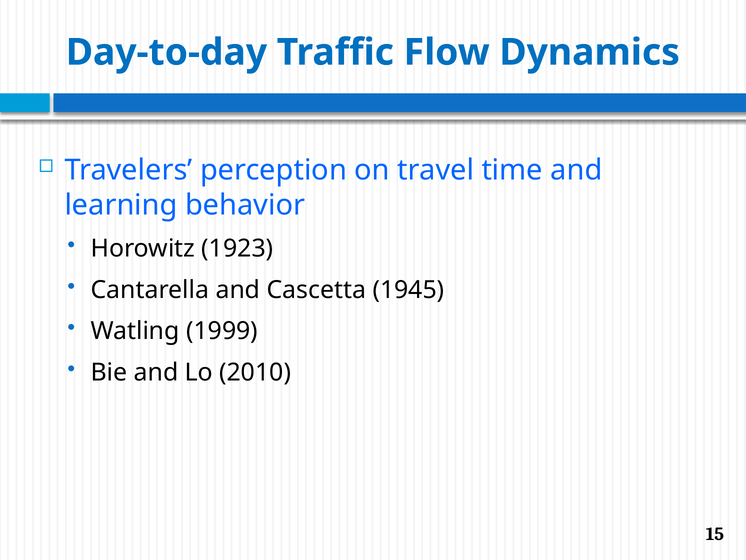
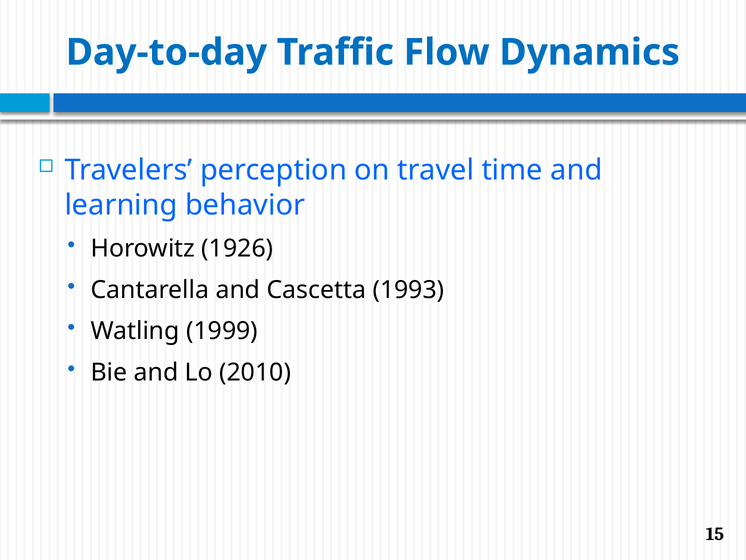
1923: 1923 -> 1926 (237, 248)
1945: 1945 -> 1993 (408, 290)
